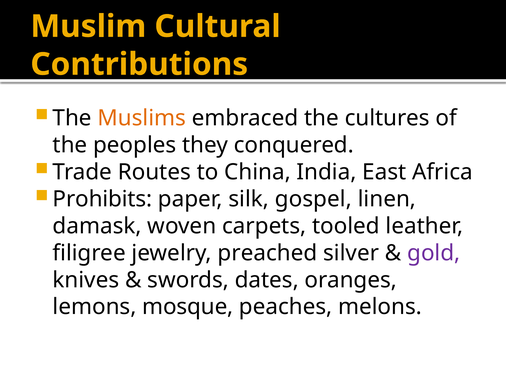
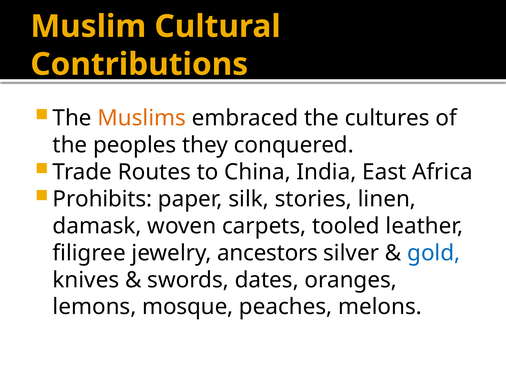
gospel: gospel -> stories (313, 199)
preached: preached -> ancestors (268, 253)
gold colour: purple -> blue (434, 253)
